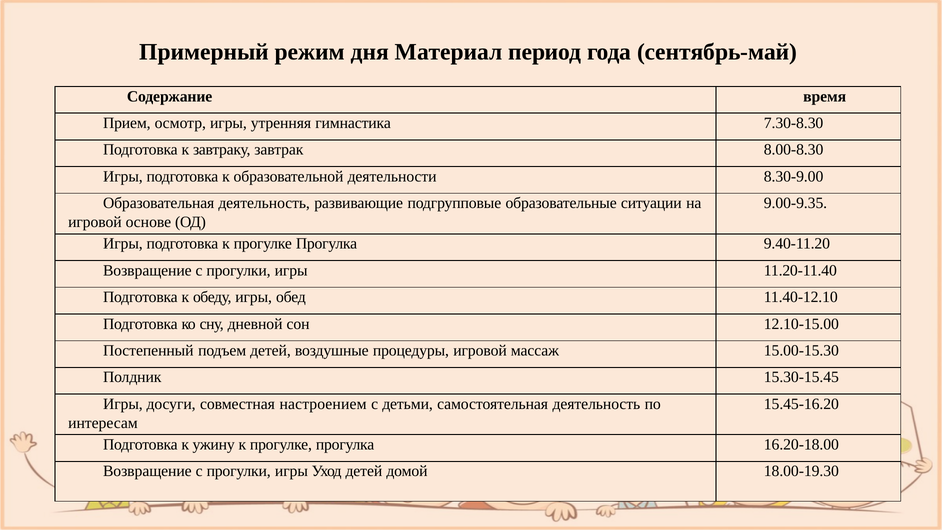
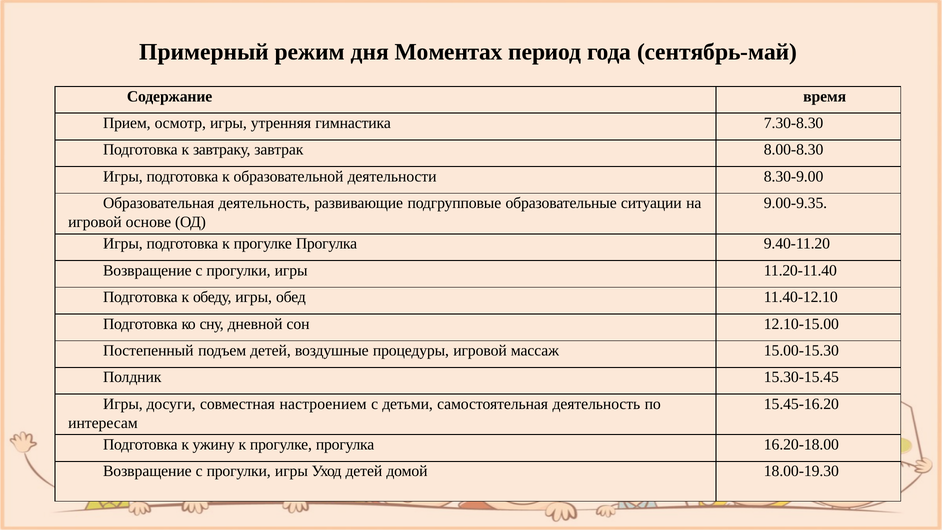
Материал: Материал -> Моментах (449, 52)
